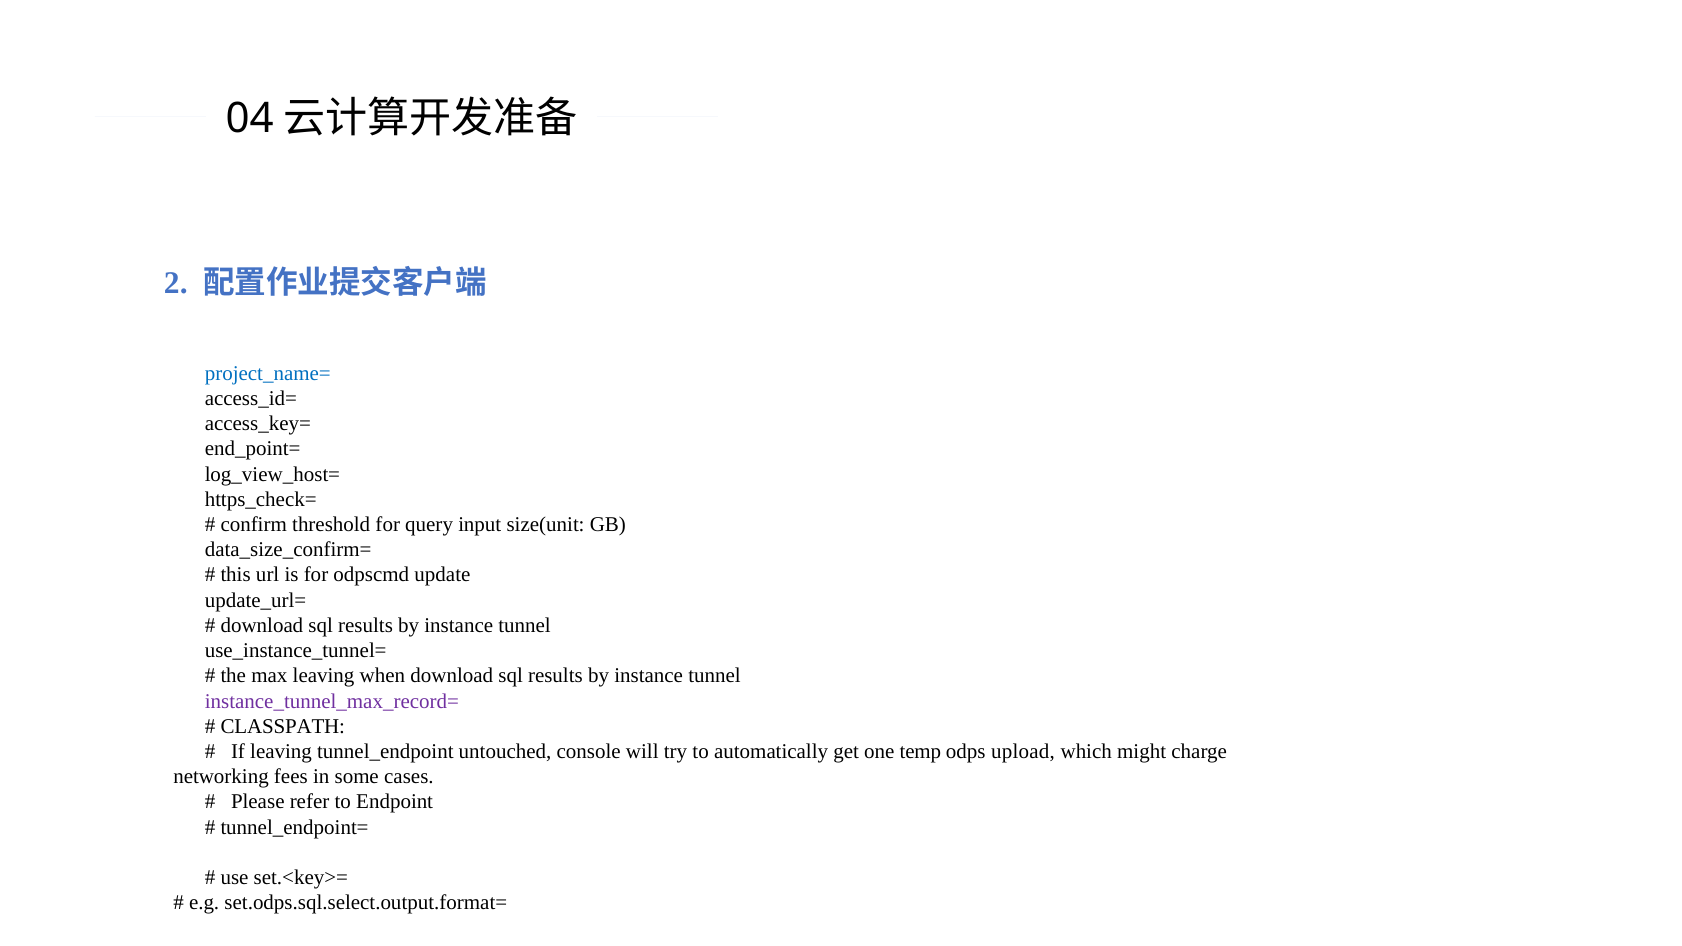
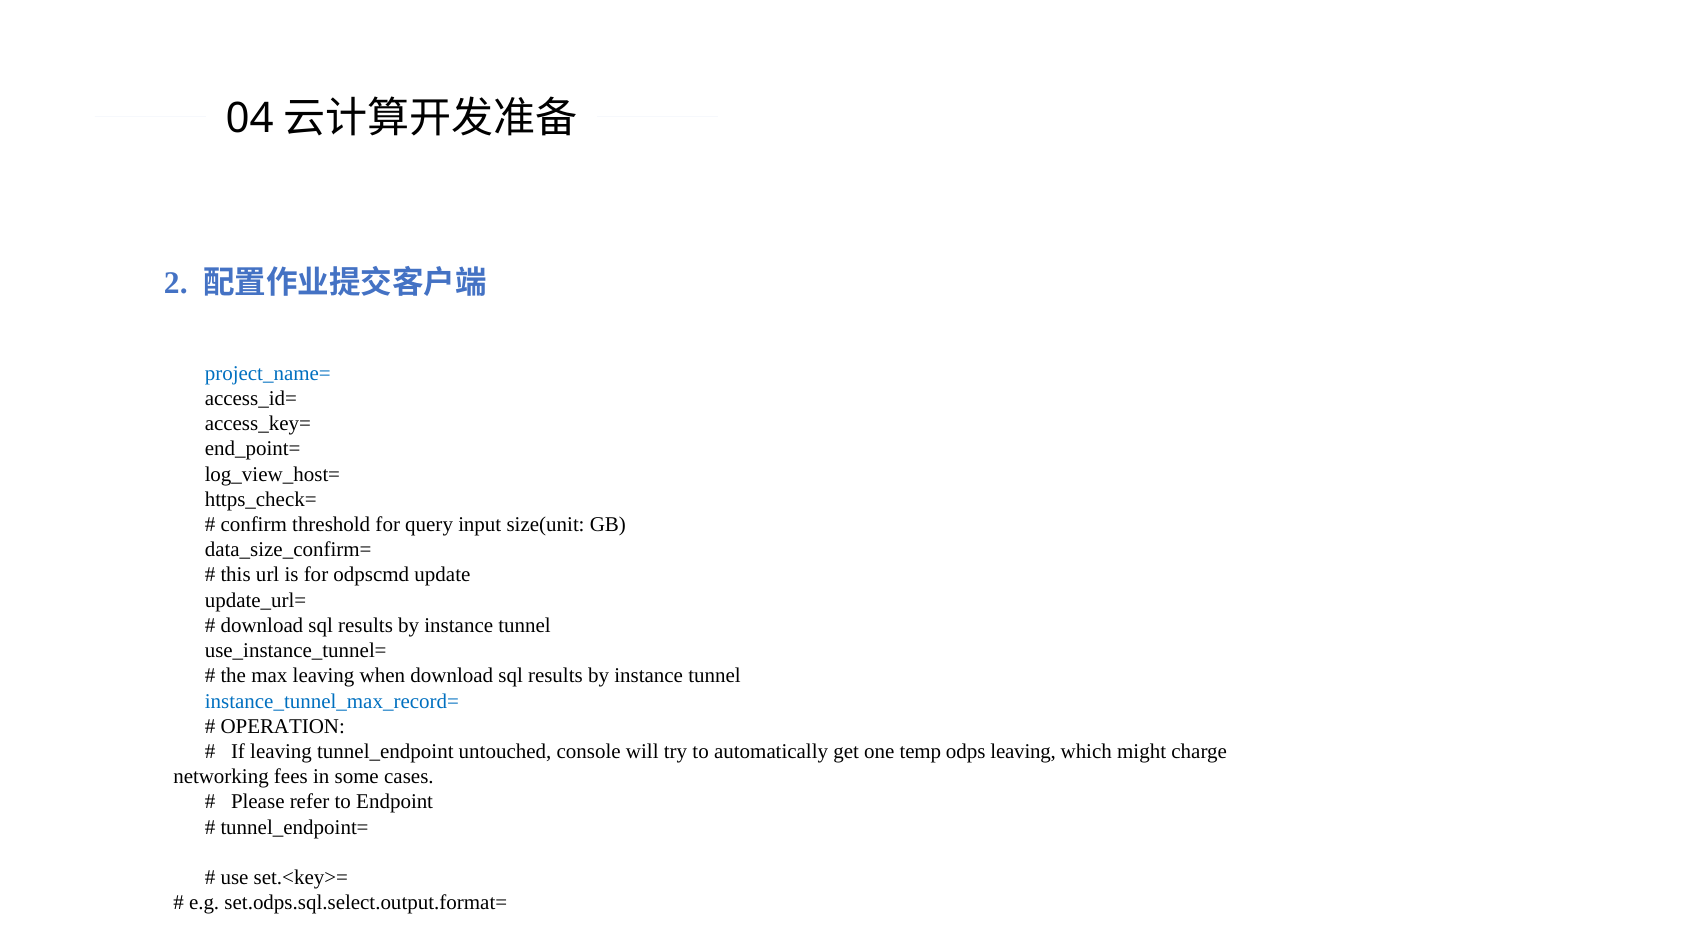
instance_tunnel_max_record= colour: purple -> blue (332, 701)
CLASSPATH: CLASSPATH -> OPERATION (283, 726)
odps upload: upload -> leaving (1023, 752)
